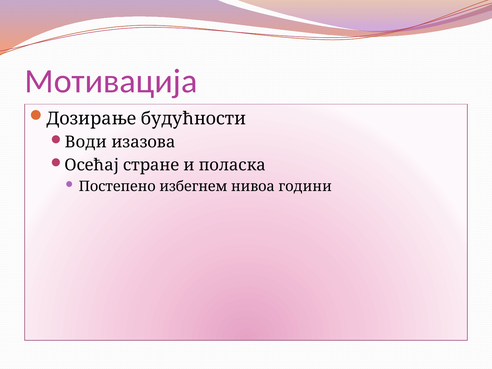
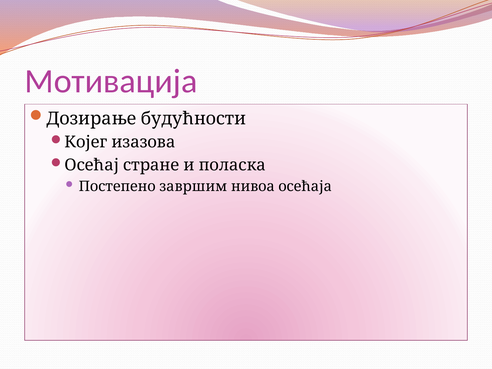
Води: Води -> Којег (86, 142)
избегнем: избегнем -> завршим (193, 186)
години: години -> осећаја (305, 186)
